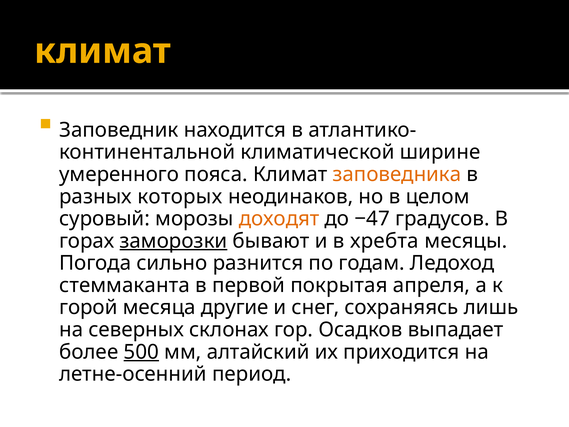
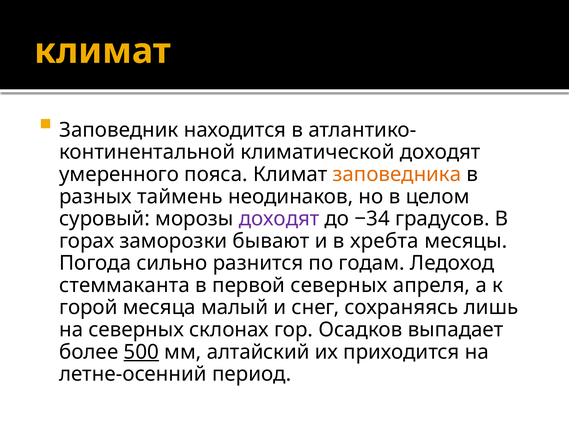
климатической ширине: ширине -> доходят (440, 152)
которых: которых -> таймень (180, 196)
доходят colour: orange -> purple (279, 219)
−47: −47 -> −34 (372, 219)
заморозки underline: present -> none (173, 241)
первой покрытая: покрытая -> северных (339, 285)
другие: другие -> малый (235, 307)
